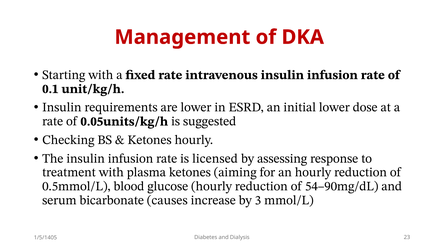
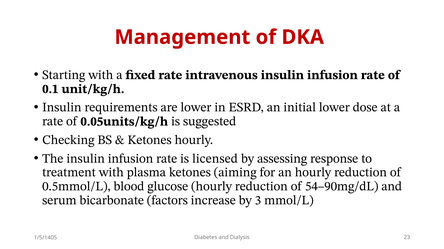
causes: causes -> factors (167, 201)
